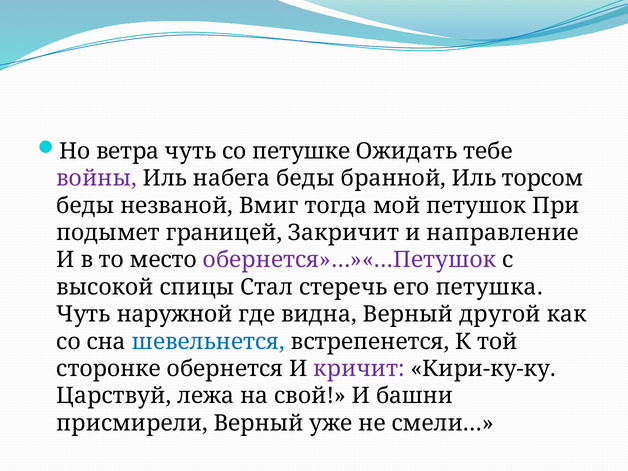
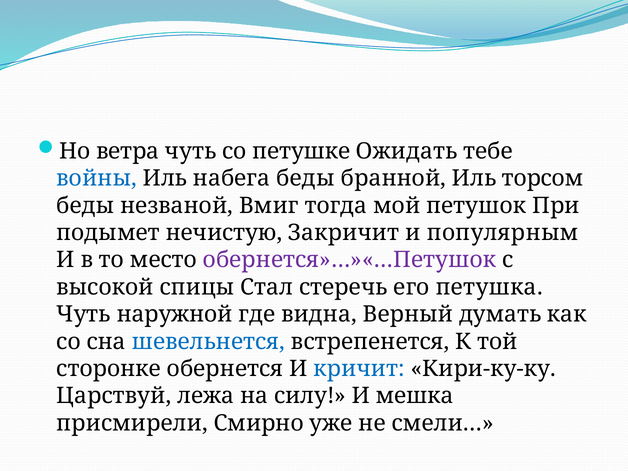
войны colour: purple -> blue (97, 178)
границей: границей -> нечистую (224, 233)
направление: направление -> популярным (503, 233)
другой: другой -> думать (500, 314)
кричит colour: purple -> blue (359, 369)
свой: свой -> силу (310, 396)
башни: башни -> мешка (415, 396)
присмирели Верный: Верный -> Смирно (259, 423)
